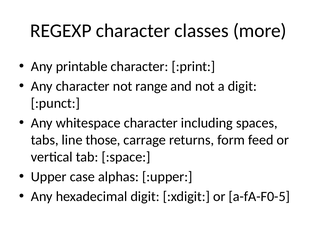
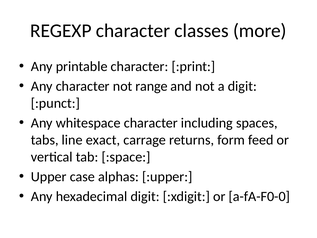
those: those -> exact (103, 140)
a-fA-F0-5: a-fA-F0-5 -> a-fA-F0-0 (259, 196)
